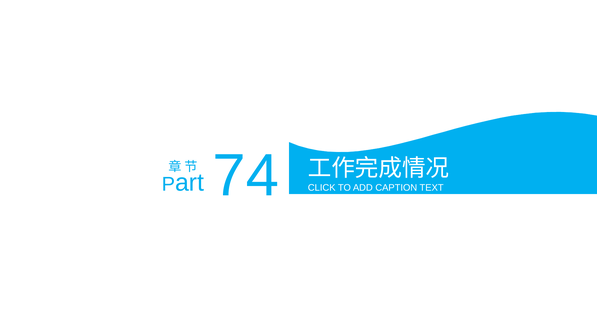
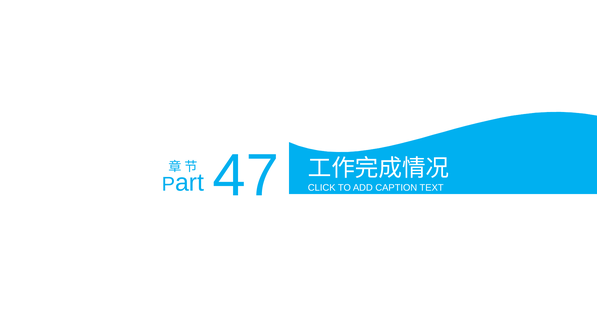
74: 74 -> 47 (246, 176)
